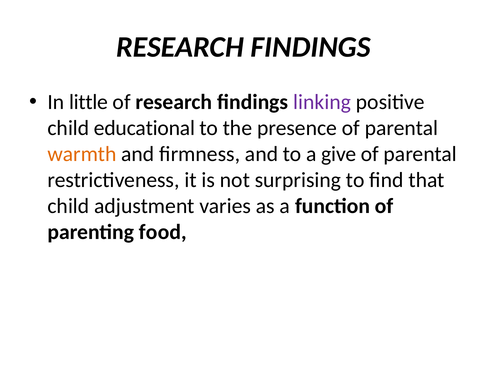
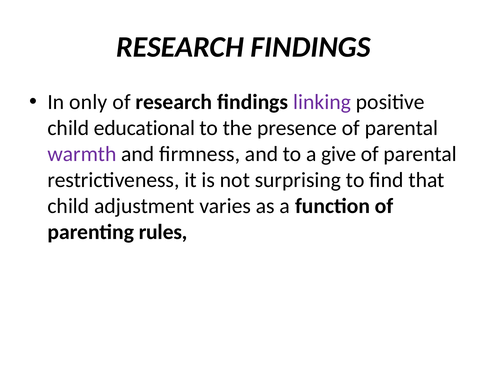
little: little -> only (88, 102)
warmth colour: orange -> purple (82, 154)
food: food -> rules (163, 232)
